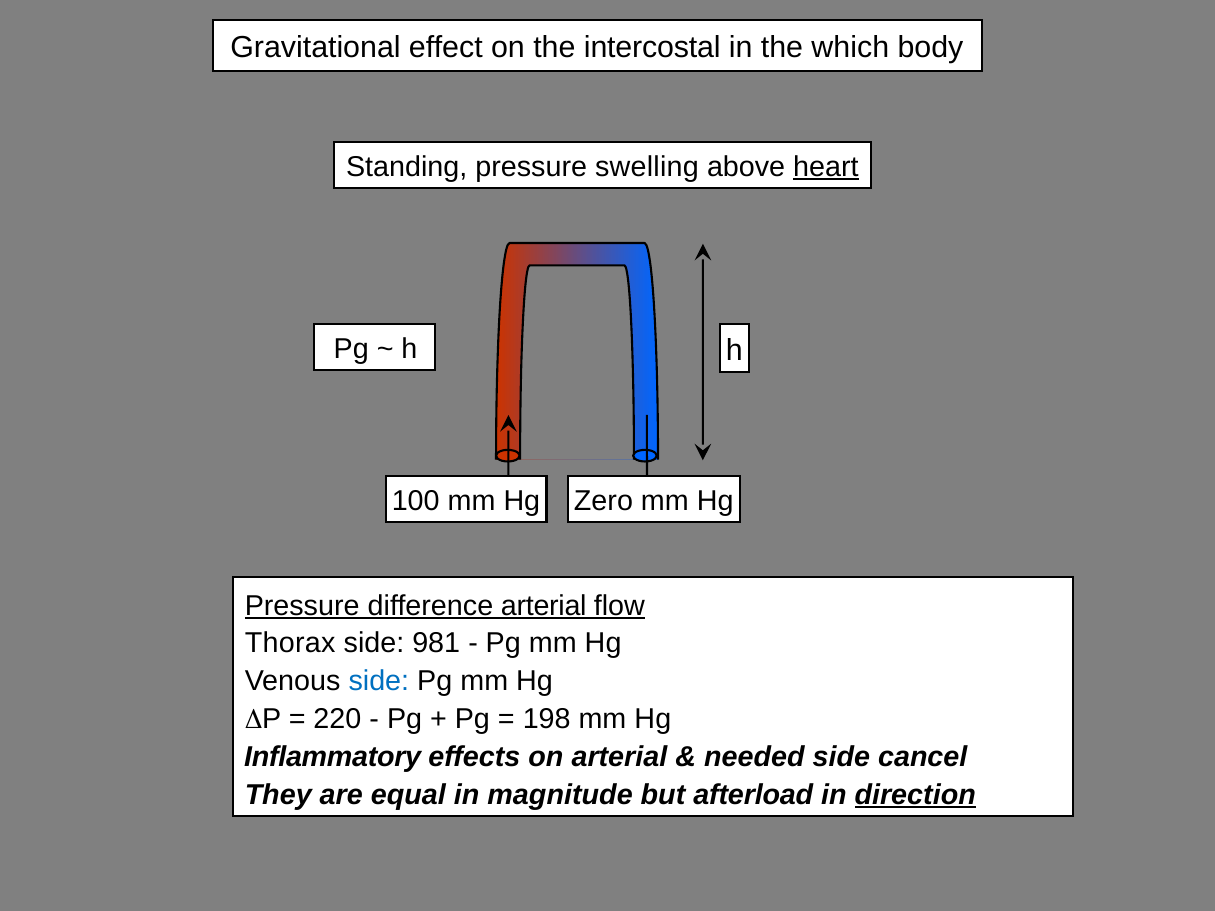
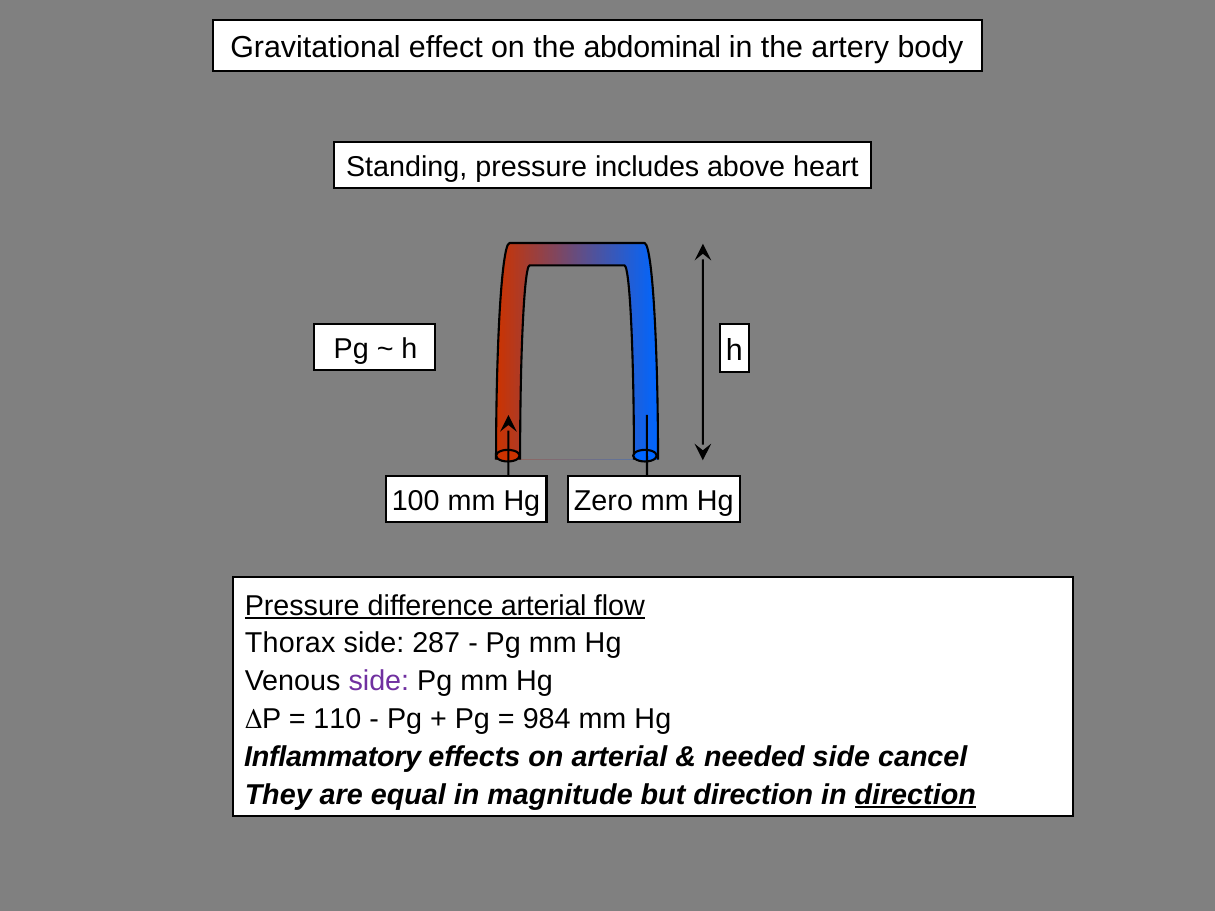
intercostal: intercostal -> abdominal (652, 48)
which: which -> artery (850, 48)
swelling: swelling -> includes (647, 167)
heart underline: present -> none (826, 167)
981: 981 -> 287 (436, 644)
side colour: blue -> purple (379, 682)
220: 220 -> 110 (337, 719)
198: 198 -> 984 (547, 719)
but afterload: afterload -> direction (753, 795)
